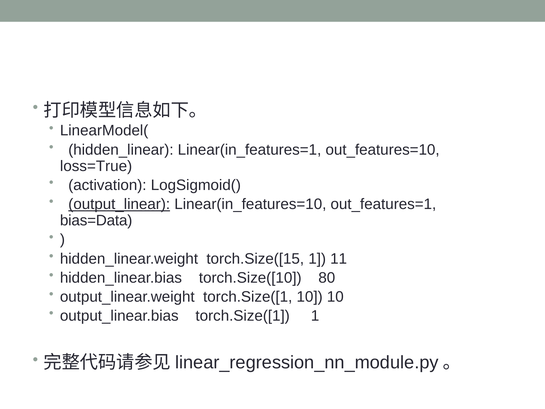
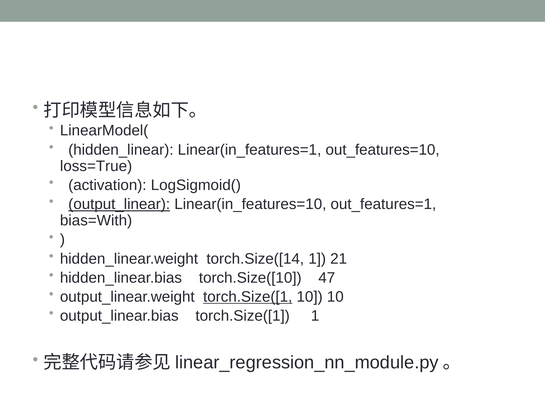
bias=Data: bias=Data -> bias=With (96, 220)
torch.Size([15: torch.Size([15 -> torch.Size([14 (255, 259)
11: 11 -> 21 (339, 259)
80: 80 -> 47 (327, 278)
torch.Size([1 underline: none -> present (248, 297)
